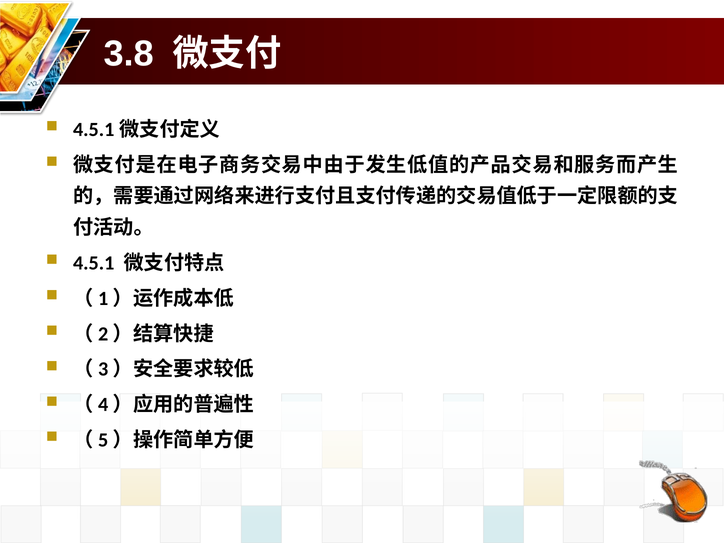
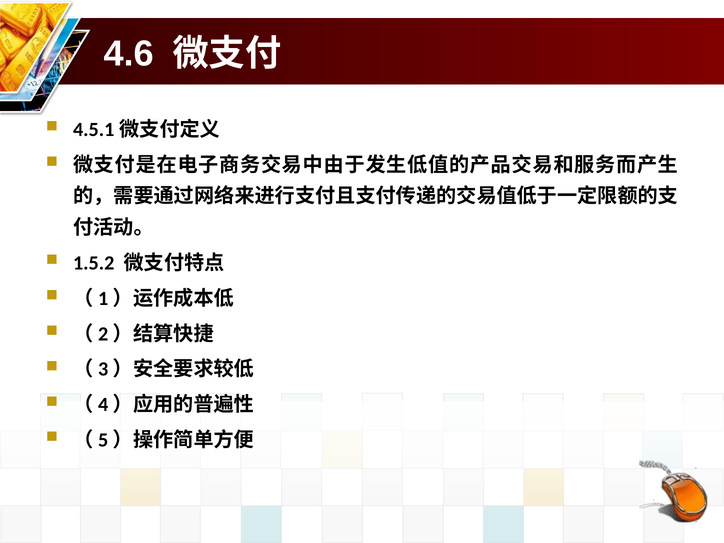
3.8: 3.8 -> 4.6 (129, 54)
4.5.1: 4.5.1 -> 1.5.2 (94, 263)
